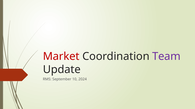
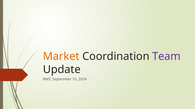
Market colour: red -> orange (61, 57)
